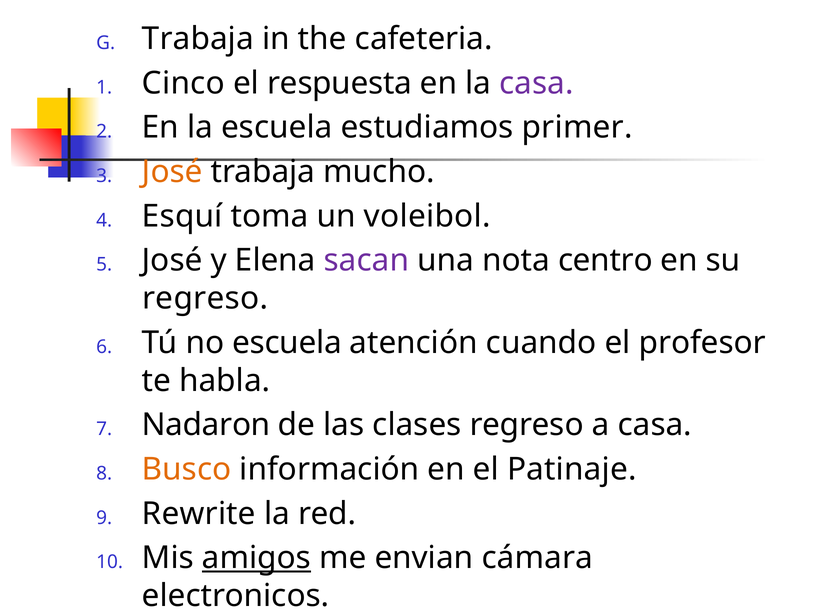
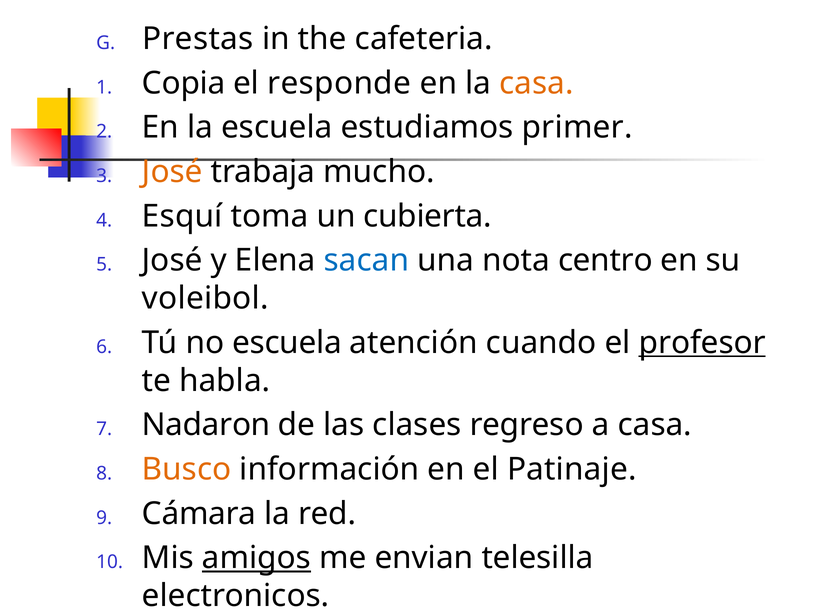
Trabaja: Trabaja -> Prestas (198, 39)
Cinco: Cinco -> Copia (184, 83)
respuesta: respuesta -> responde (339, 83)
casa colour: purple -> orange (536, 83)
voleibol: voleibol -> cubierta (428, 216)
sacan colour: purple -> blue (367, 260)
regreso: regreso -> voleibol (205, 298)
profesor underline: none -> present (702, 343)
Rewrite: Rewrite -> Cámara (199, 513)
cámara: cámara -> telesilla (537, 558)
